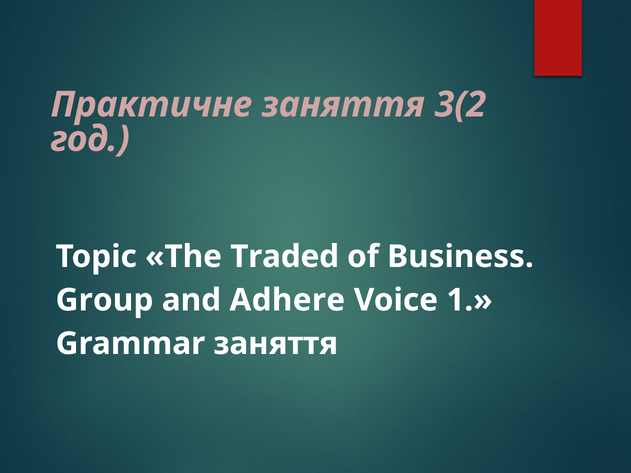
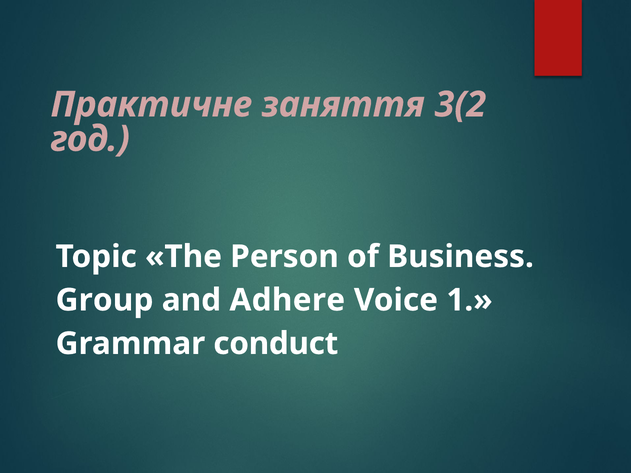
Traded: Traded -> Person (285, 257)
Grammar заняття: заняття -> conduct (276, 344)
